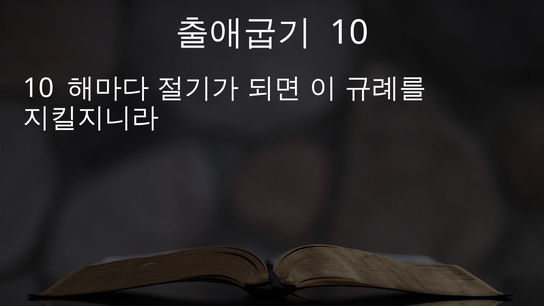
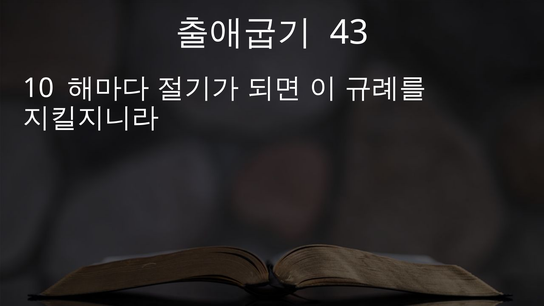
10: 10 -> 43 (349, 33)
